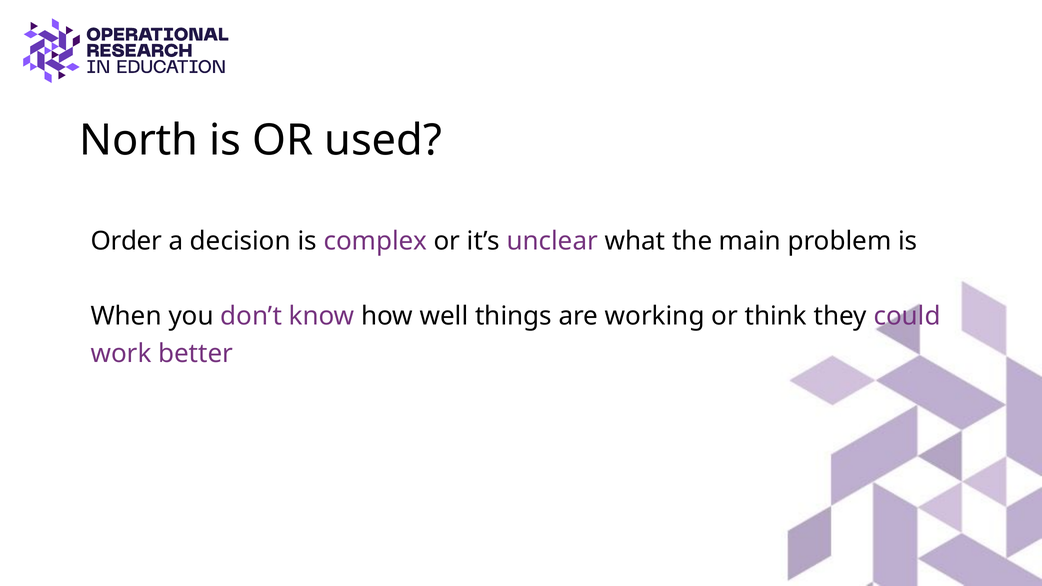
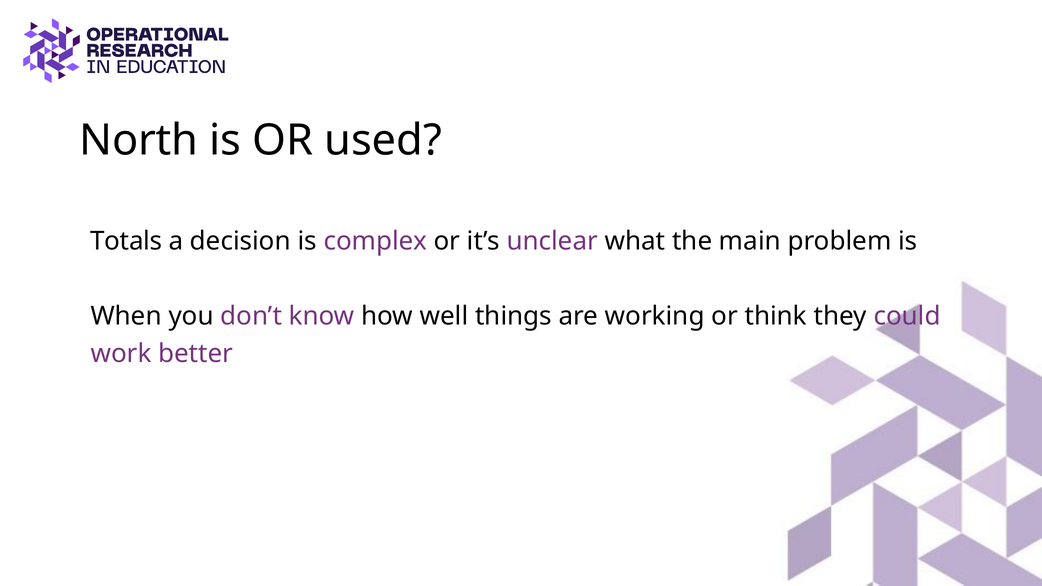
Order: Order -> Totals (126, 241)
